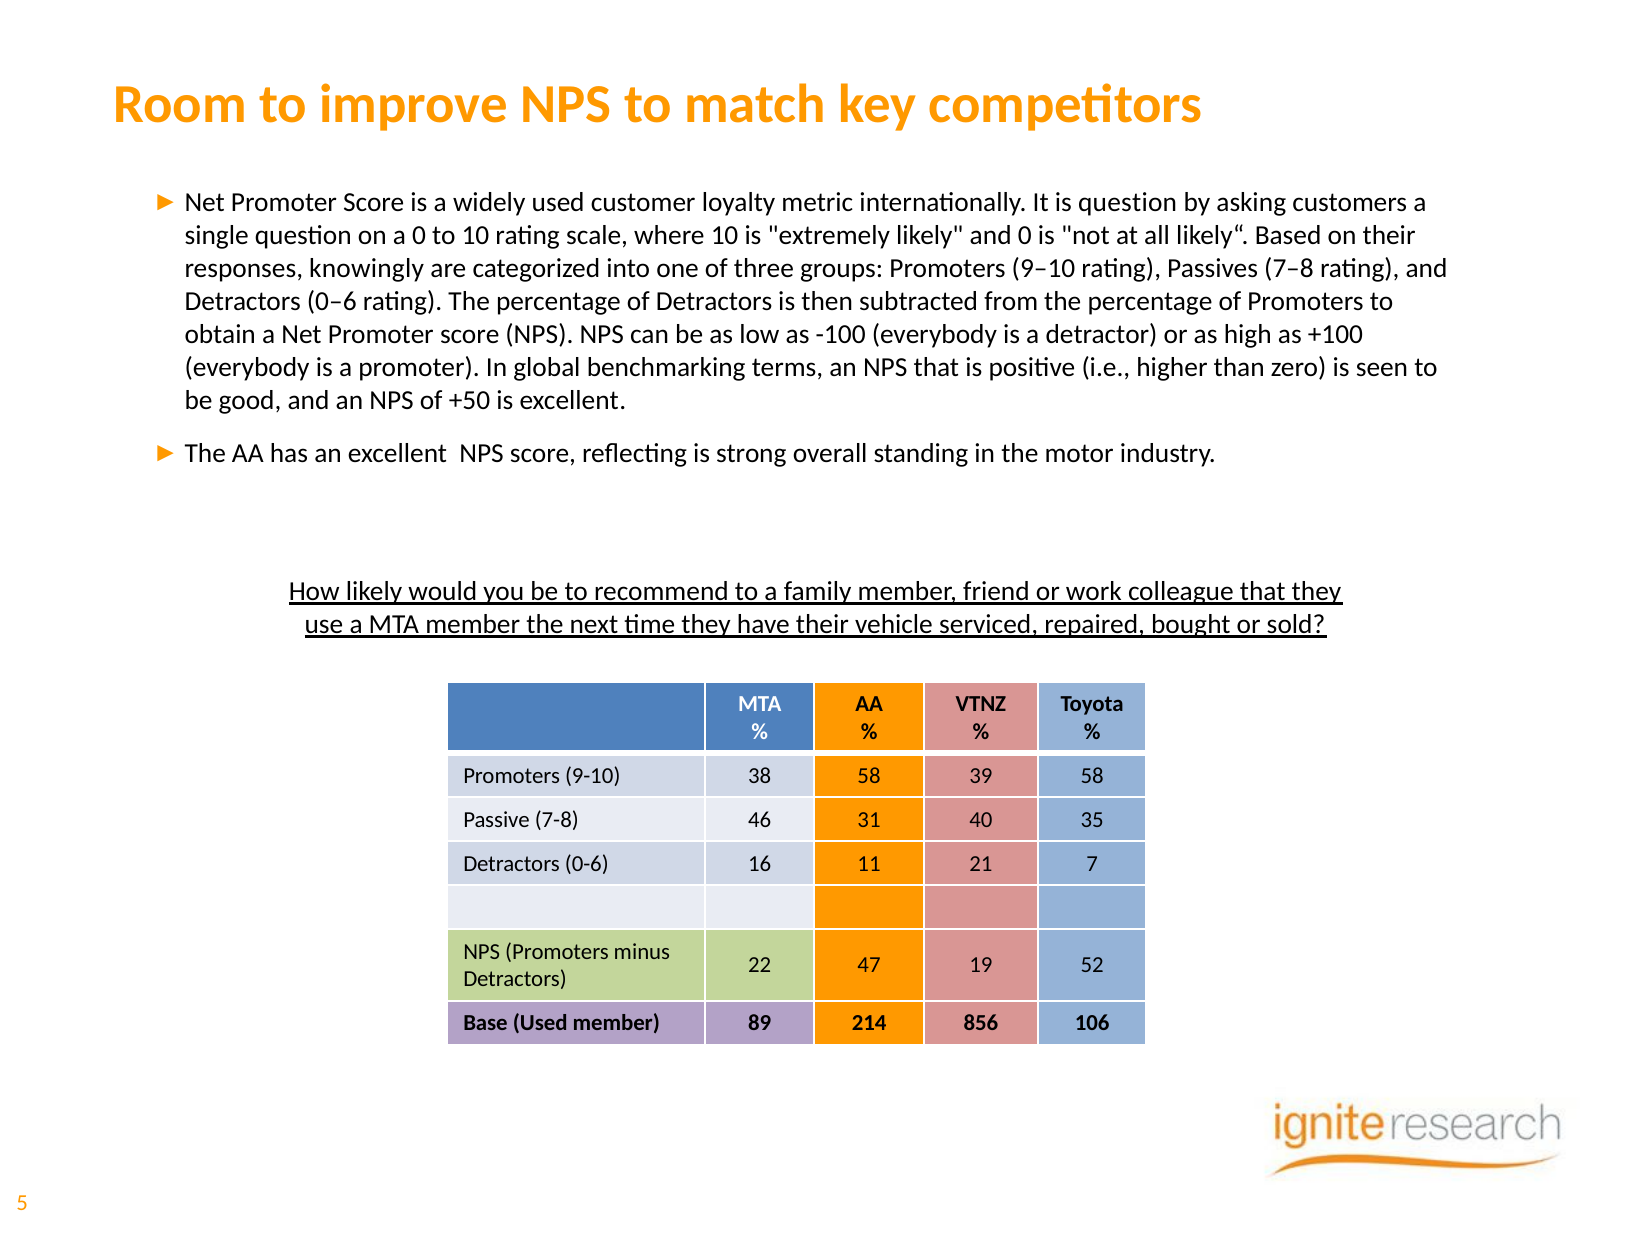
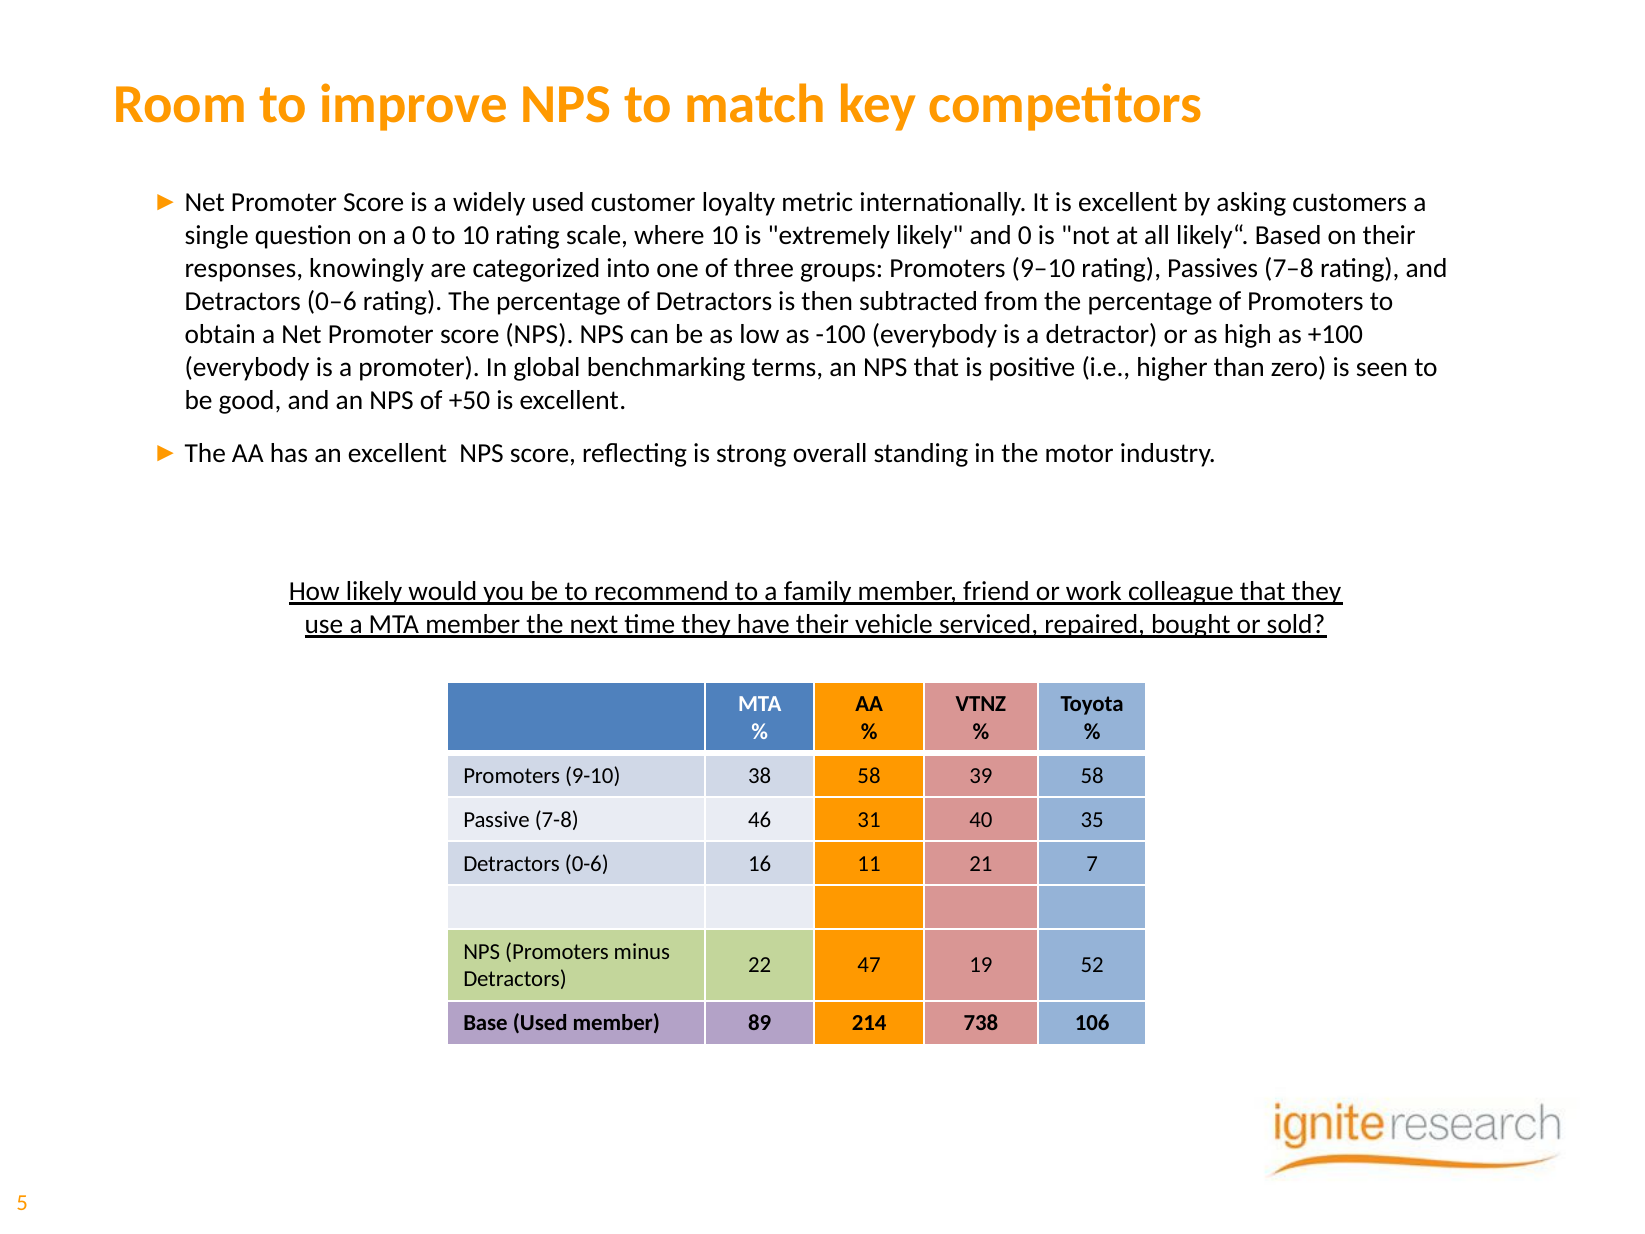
It is question: question -> excellent (1128, 203)
856: 856 -> 738 (981, 1023)
